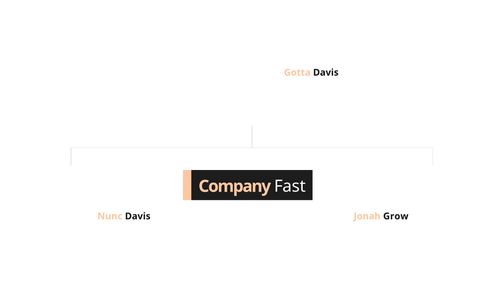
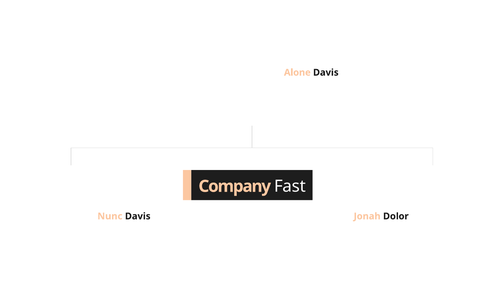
Gotta: Gotta -> Alone (297, 73)
Grow: Grow -> Dolor (396, 217)
